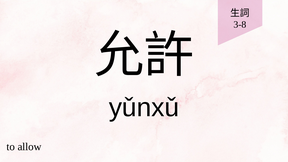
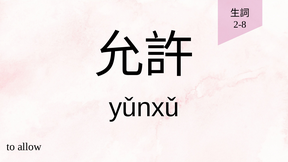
3-8: 3-8 -> 2-8 (240, 25)
